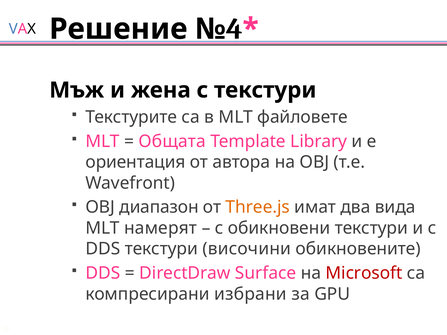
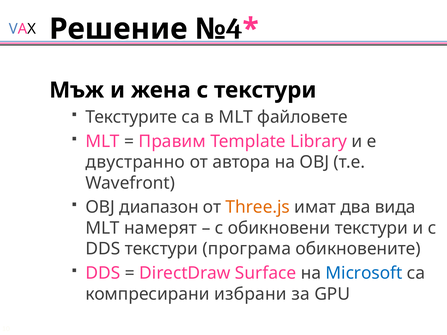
Общата: Общата -> Правим (172, 141)
ориентация: ориентация -> двустранно (135, 162)
височини: височини -> програма (247, 249)
Microsoft colour: red -> blue (364, 273)
